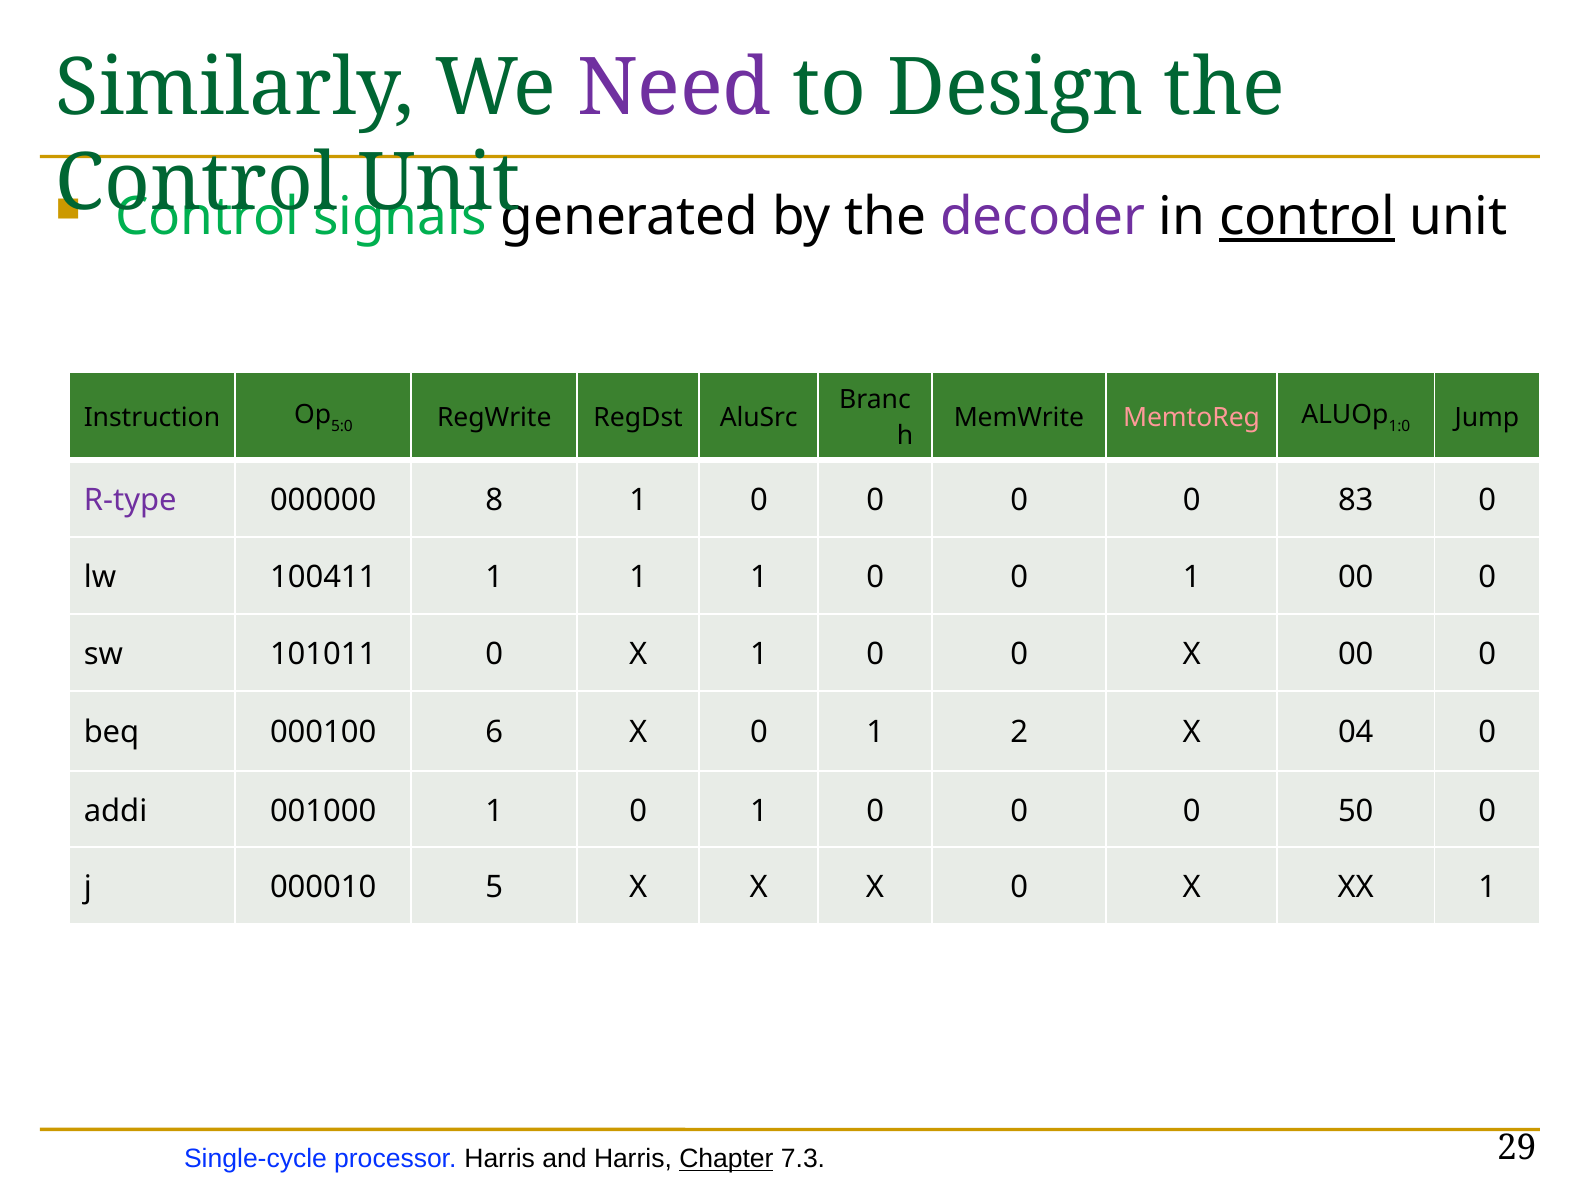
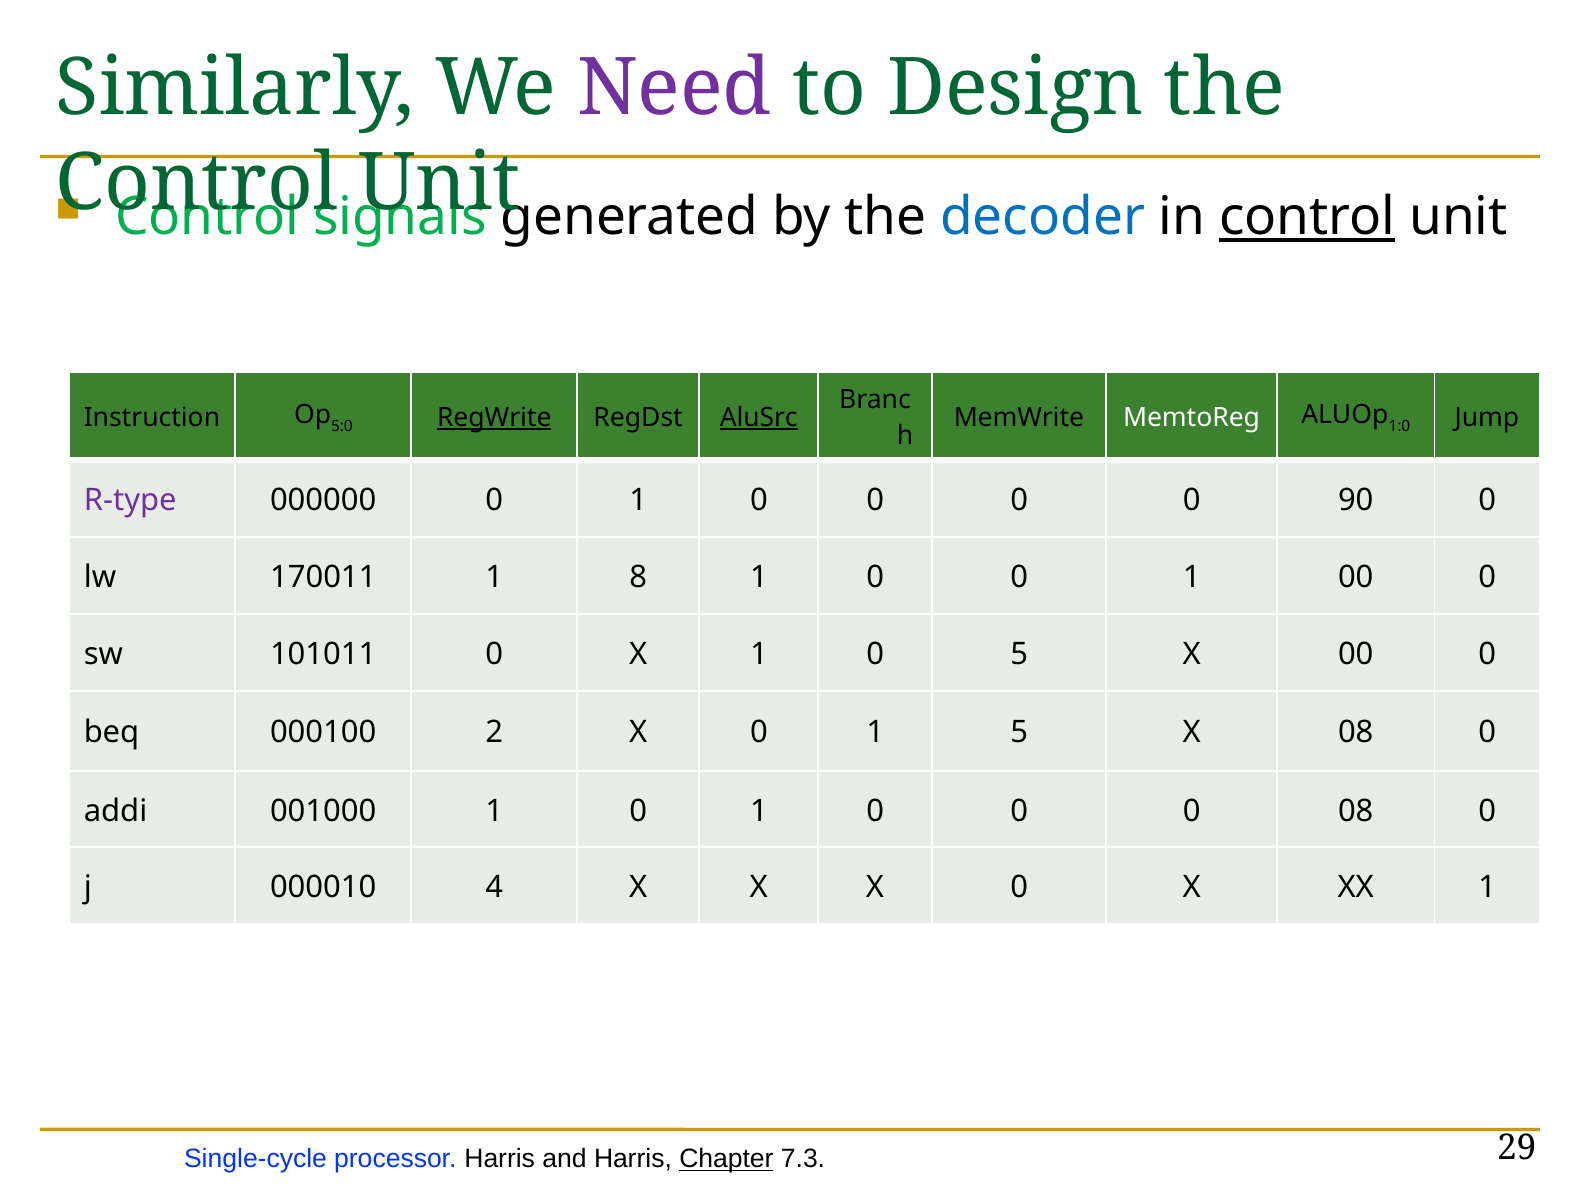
decoder colour: purple -> blue (1043, 217)
RegWrite underline: none -> present (494, 417)
AluSrc underline: none -> present (759, 417)
MemtoReg colour: pink -> white (1192, 417)
000000 8: 8 -> 0 (494, 500)
83: 83 -> 90 (1356, 500)
100411: 100411 -> 170011 (323, 577)
1: 1 -> 8 (638, 577)
X 1 0 0: 0 -> 5 (1019, 654)
6: 6 -> 2 (494, 733)
1 2: 2 -> 5 (1019, 733)
X 04: 04 -> 08 (1356, 733)
0 50: 50 -> 08 (1356, 811)
5: 5 -> 4 (494, 888)
